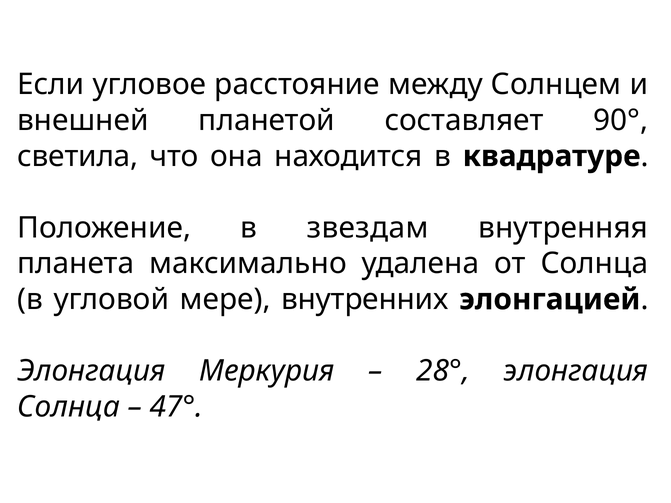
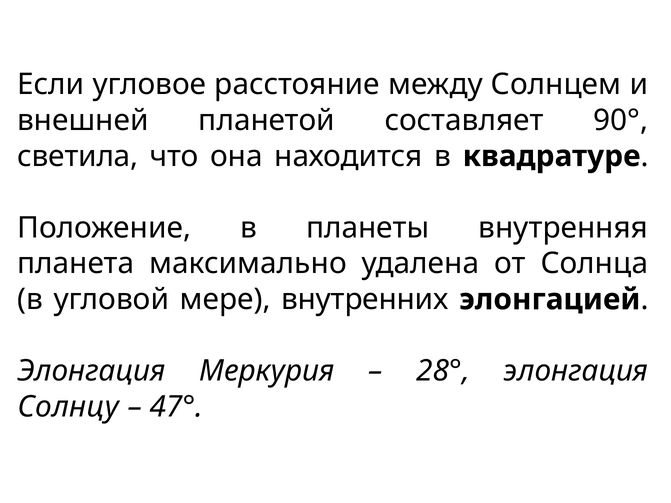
звездам: звездам -> планеты (368, 228)
Солнца: Солнца -> Солнцу (68, 407)
